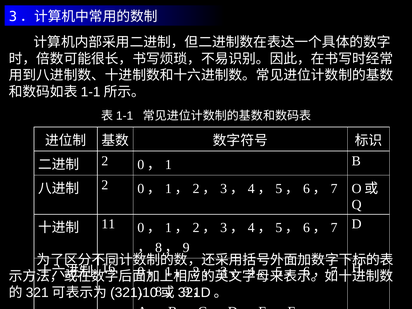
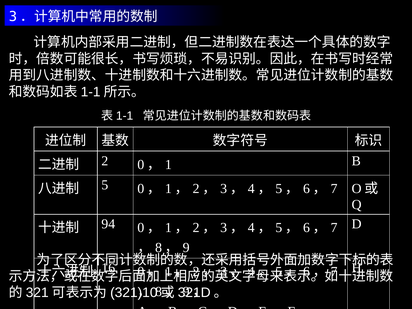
2: 2 -> 5 (105, 185)
11: 11 -> 94 (108, 224)
